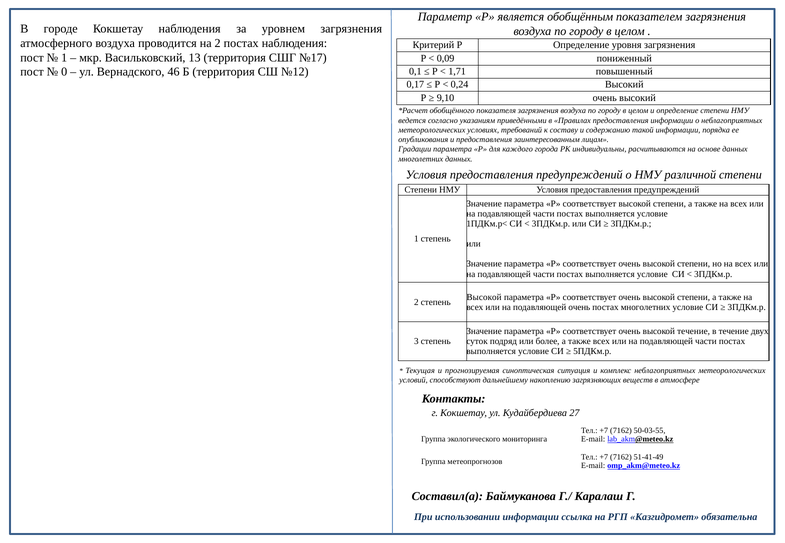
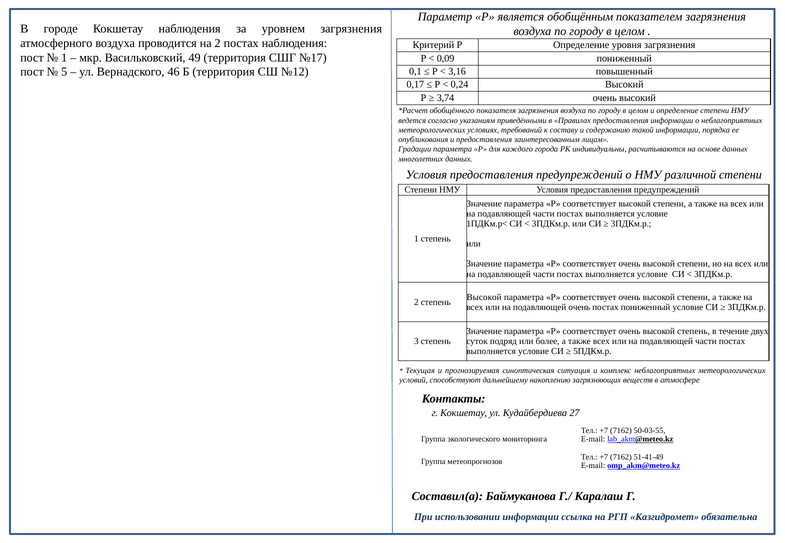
13: 13 -> 49 (195, 58)
0: 0 -> 5 (64, 72)
1,71: 1,71 -> 3,16 (457, 71)
9,10: 9,10 -> 3,74 (446, 98)
постах многолетних: многолетних -> пониженный (646, 307)
высокой течение: течение -> степень (694, 332)
